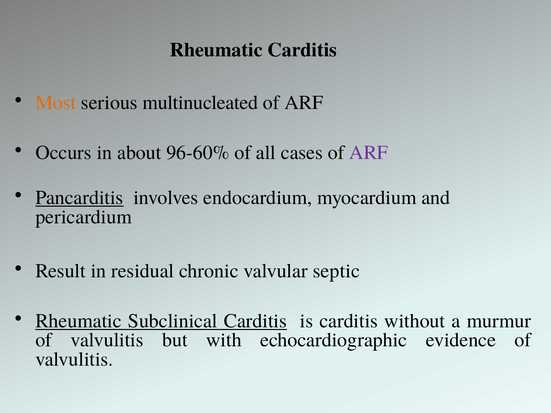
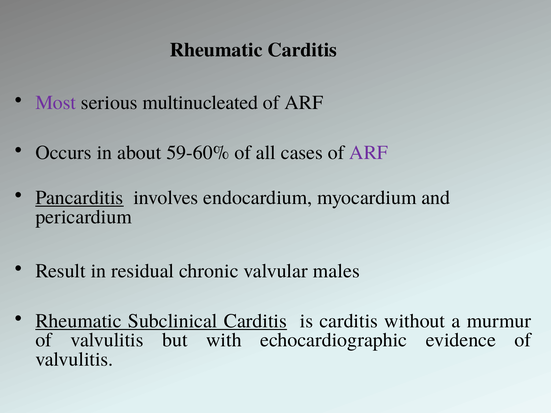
Most colour: orange -> purple (56, 103)
96-60%: 96-60% -> 59-60% (198, 153)
septic: septic -> males (336, 271)
